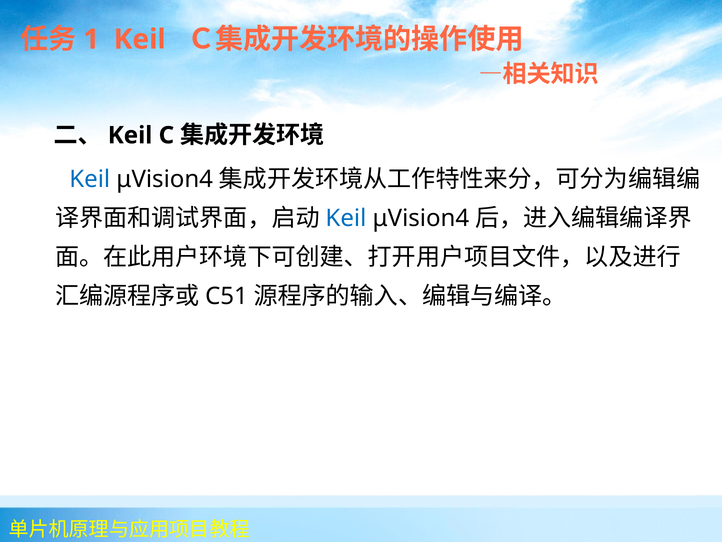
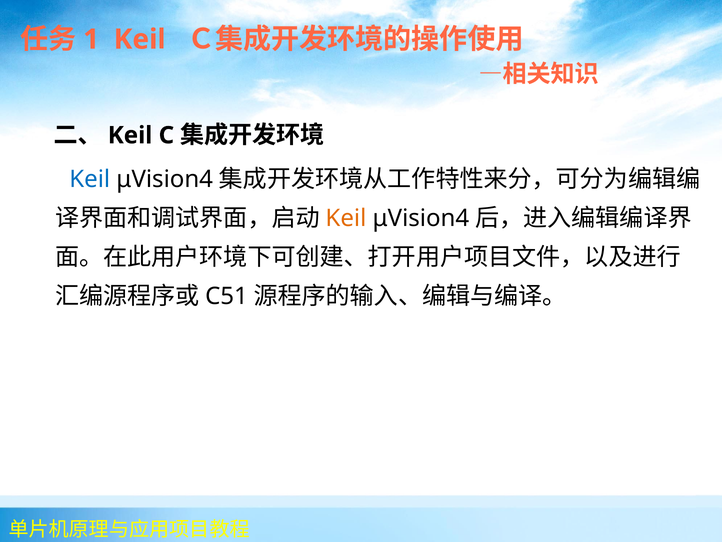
Keil colour: blue -> orange (346, 218)
